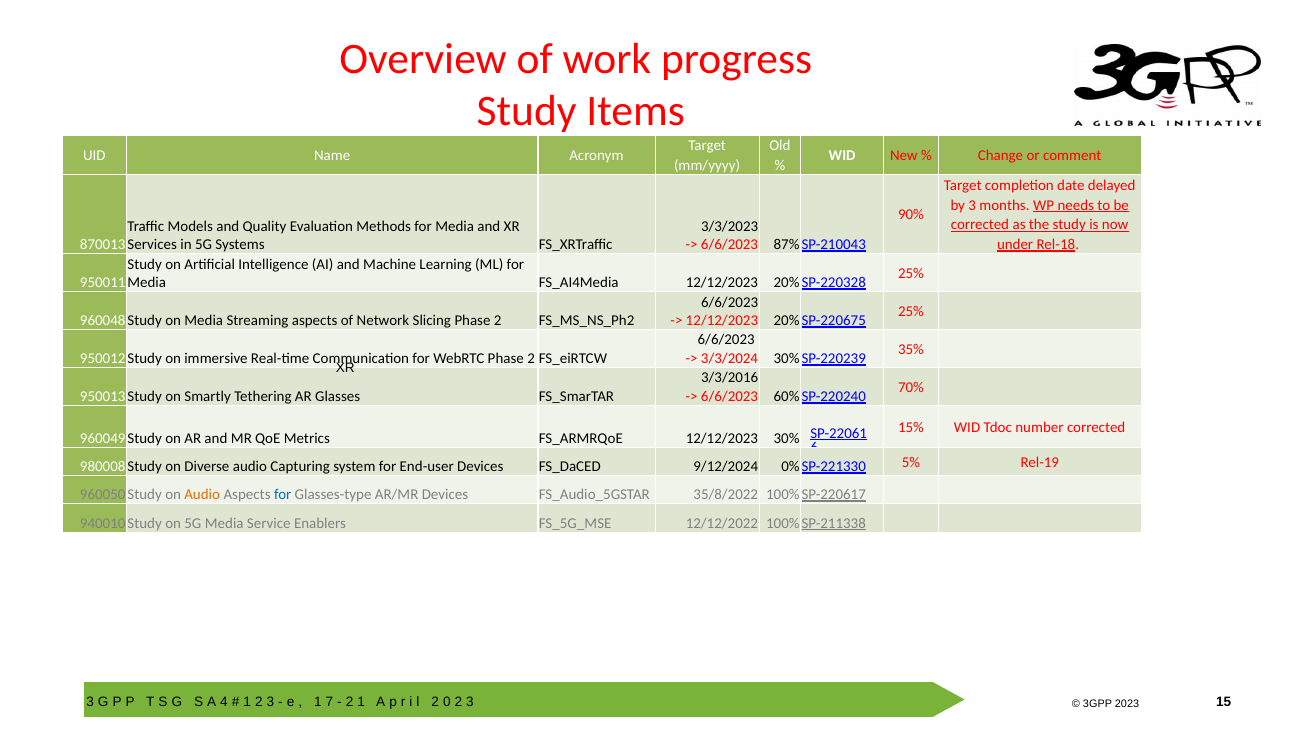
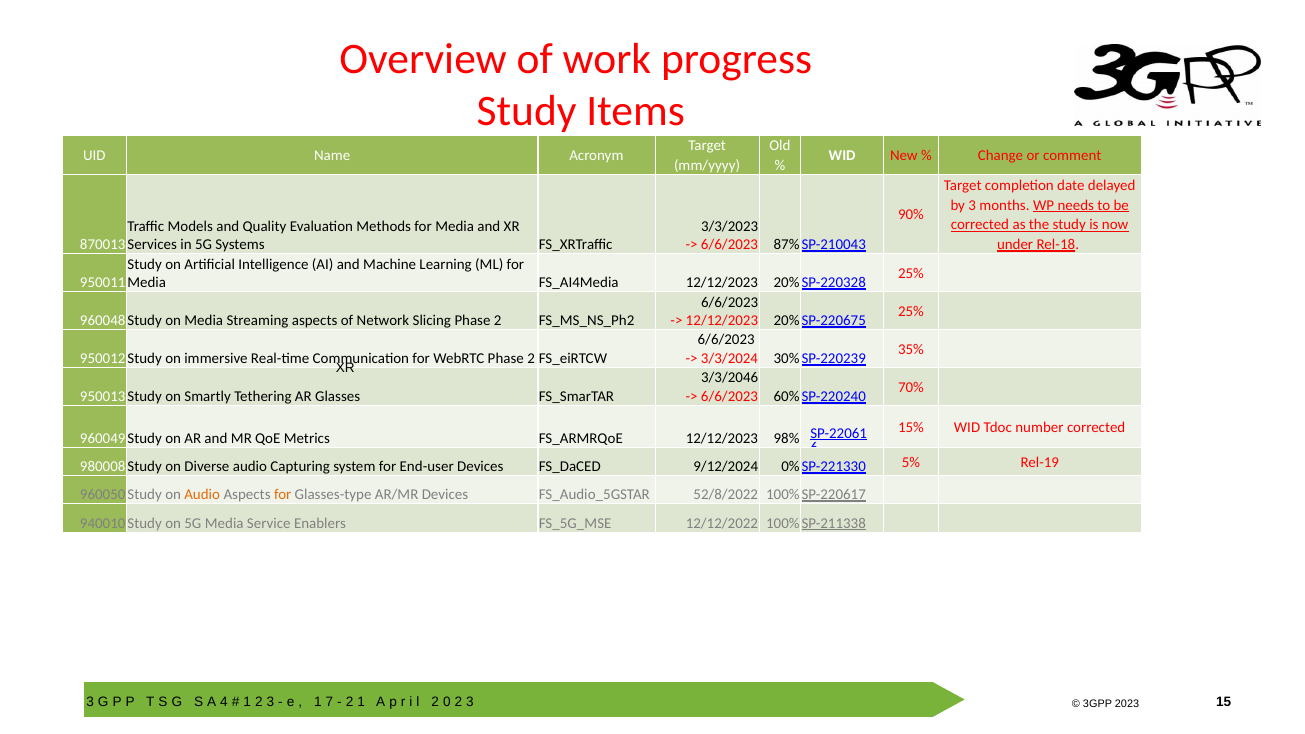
3/3/2016: 3/3/2016 -> 3/3/2046 (730, 378)
30%: 30% -> 98% (787, 438)
for colour: blue -> orange (283, 495)
35/8/2022: 35/8/2022 -> 52/8/2022 (726, 495)
